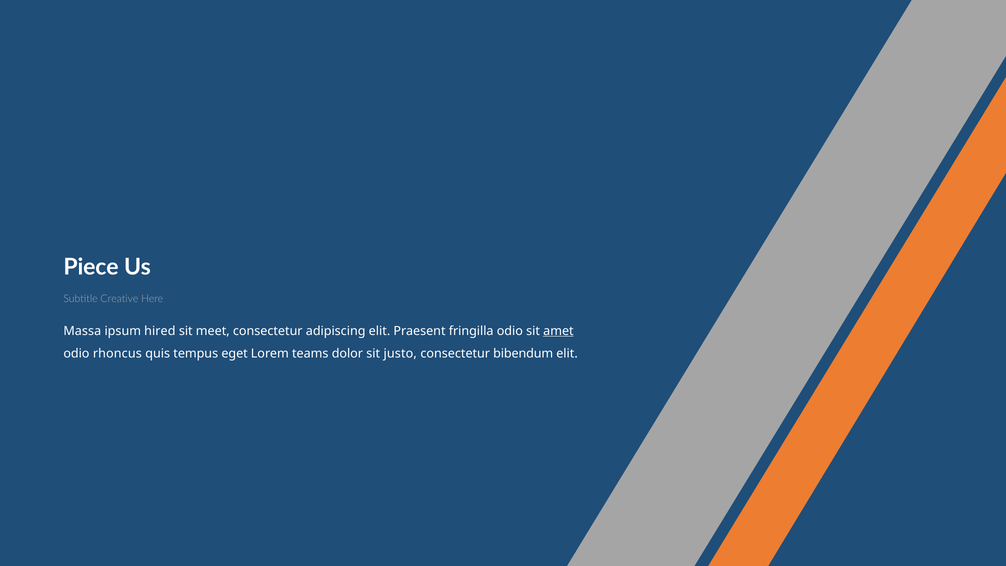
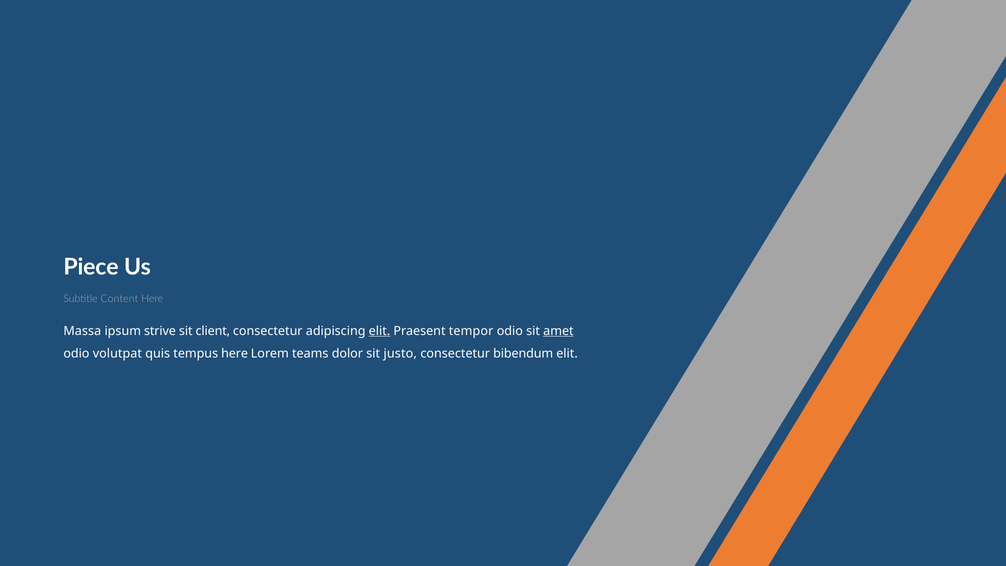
Creative: Creative -> Content (119, 299)
hired: hired -> strive (160, 331)
meet: meet -> client (213, 331)
elit underline: none -> present (379, 331)
fringilla: fringilla -> tempor (471, 331)
rhoncus: rhoncus -> volutpat (117, 353)
tempus eget: eget -> here (235, 353)
